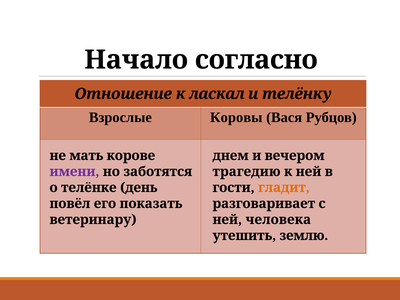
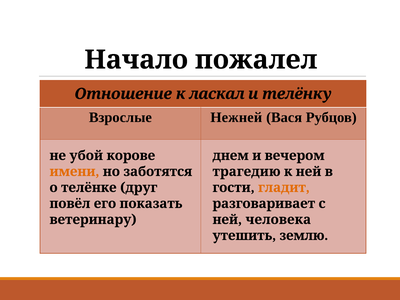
согласно: согласно -> пожалел (256, 60)
Коровы: Коровы -> Нежней (236, 117)
мать: мать -> убой (86, 156)
имени colour: purple -> orange (74, 172)
день: день -> друг (139, 188)
